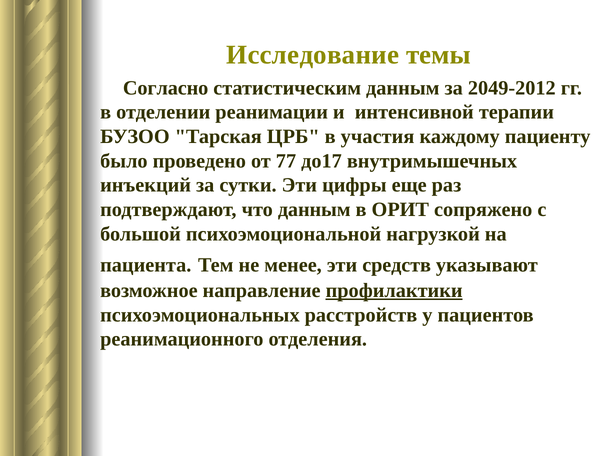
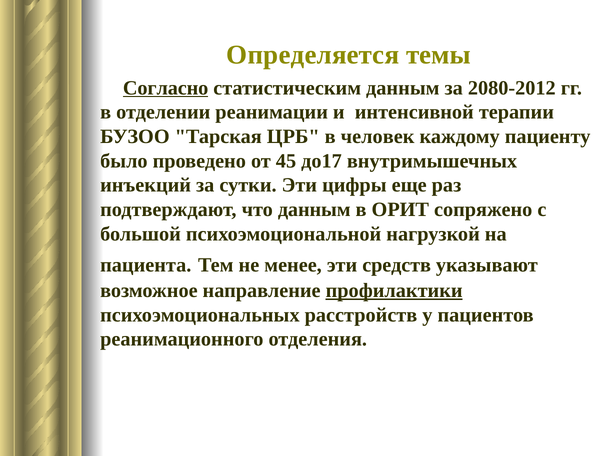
Исследование: Исследование -> Определяется (313, 55)
Согласно underline: none -> present (166, 88)
2049-2012: 2049-2012 -> 2080-2012 (512, 88)
участия: участия -> человек (378, 137)
77: 77 -> 45 (286, 161)
